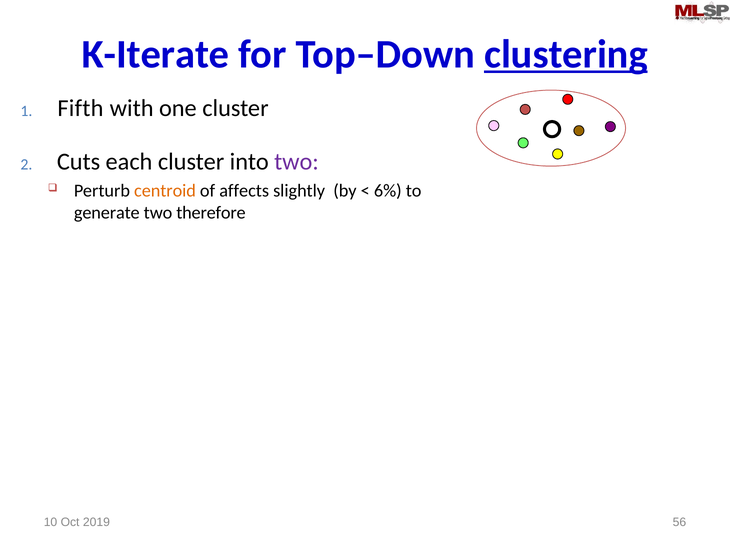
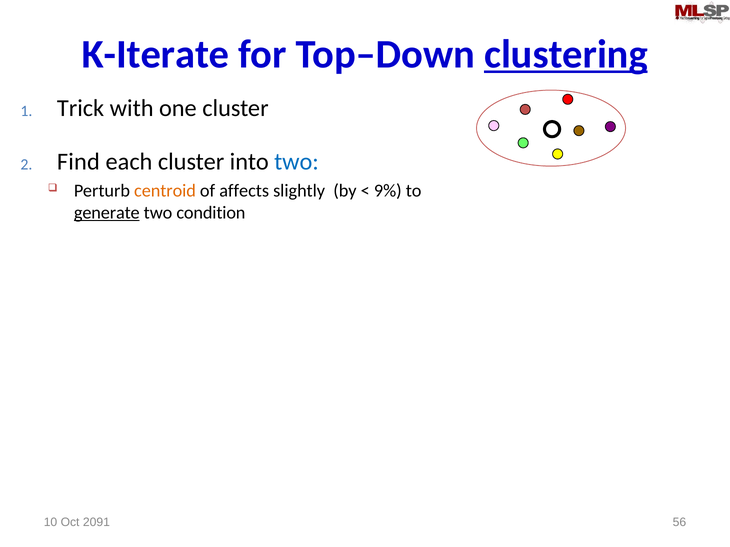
Fifth: Fifth -> Trick (81, 108)
Cuts: Cuts -> Find (78, 162)
two colour: purple -> blue (297, 162)
6%: 6% -> 9% (388, 191)
generate underline: none -> present (107, 213)
therefore: therefore -> condition (211, 213)
2019: 2019 -> 2091 (96, 523)
